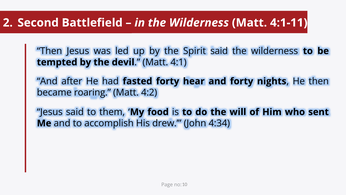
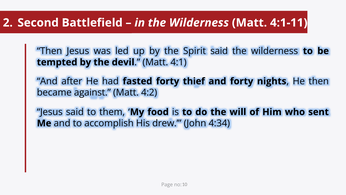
hear: hear -> thief (194, 81)
roaring: roaring -> against (92, 93)
